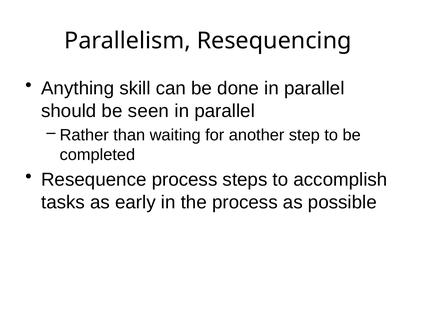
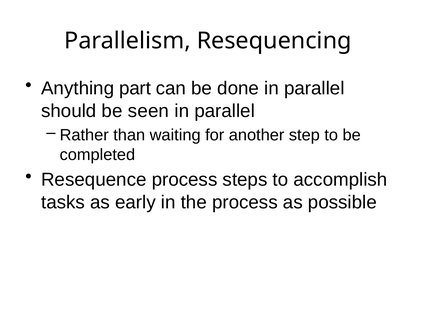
skill: skill -> part (135, 89)
